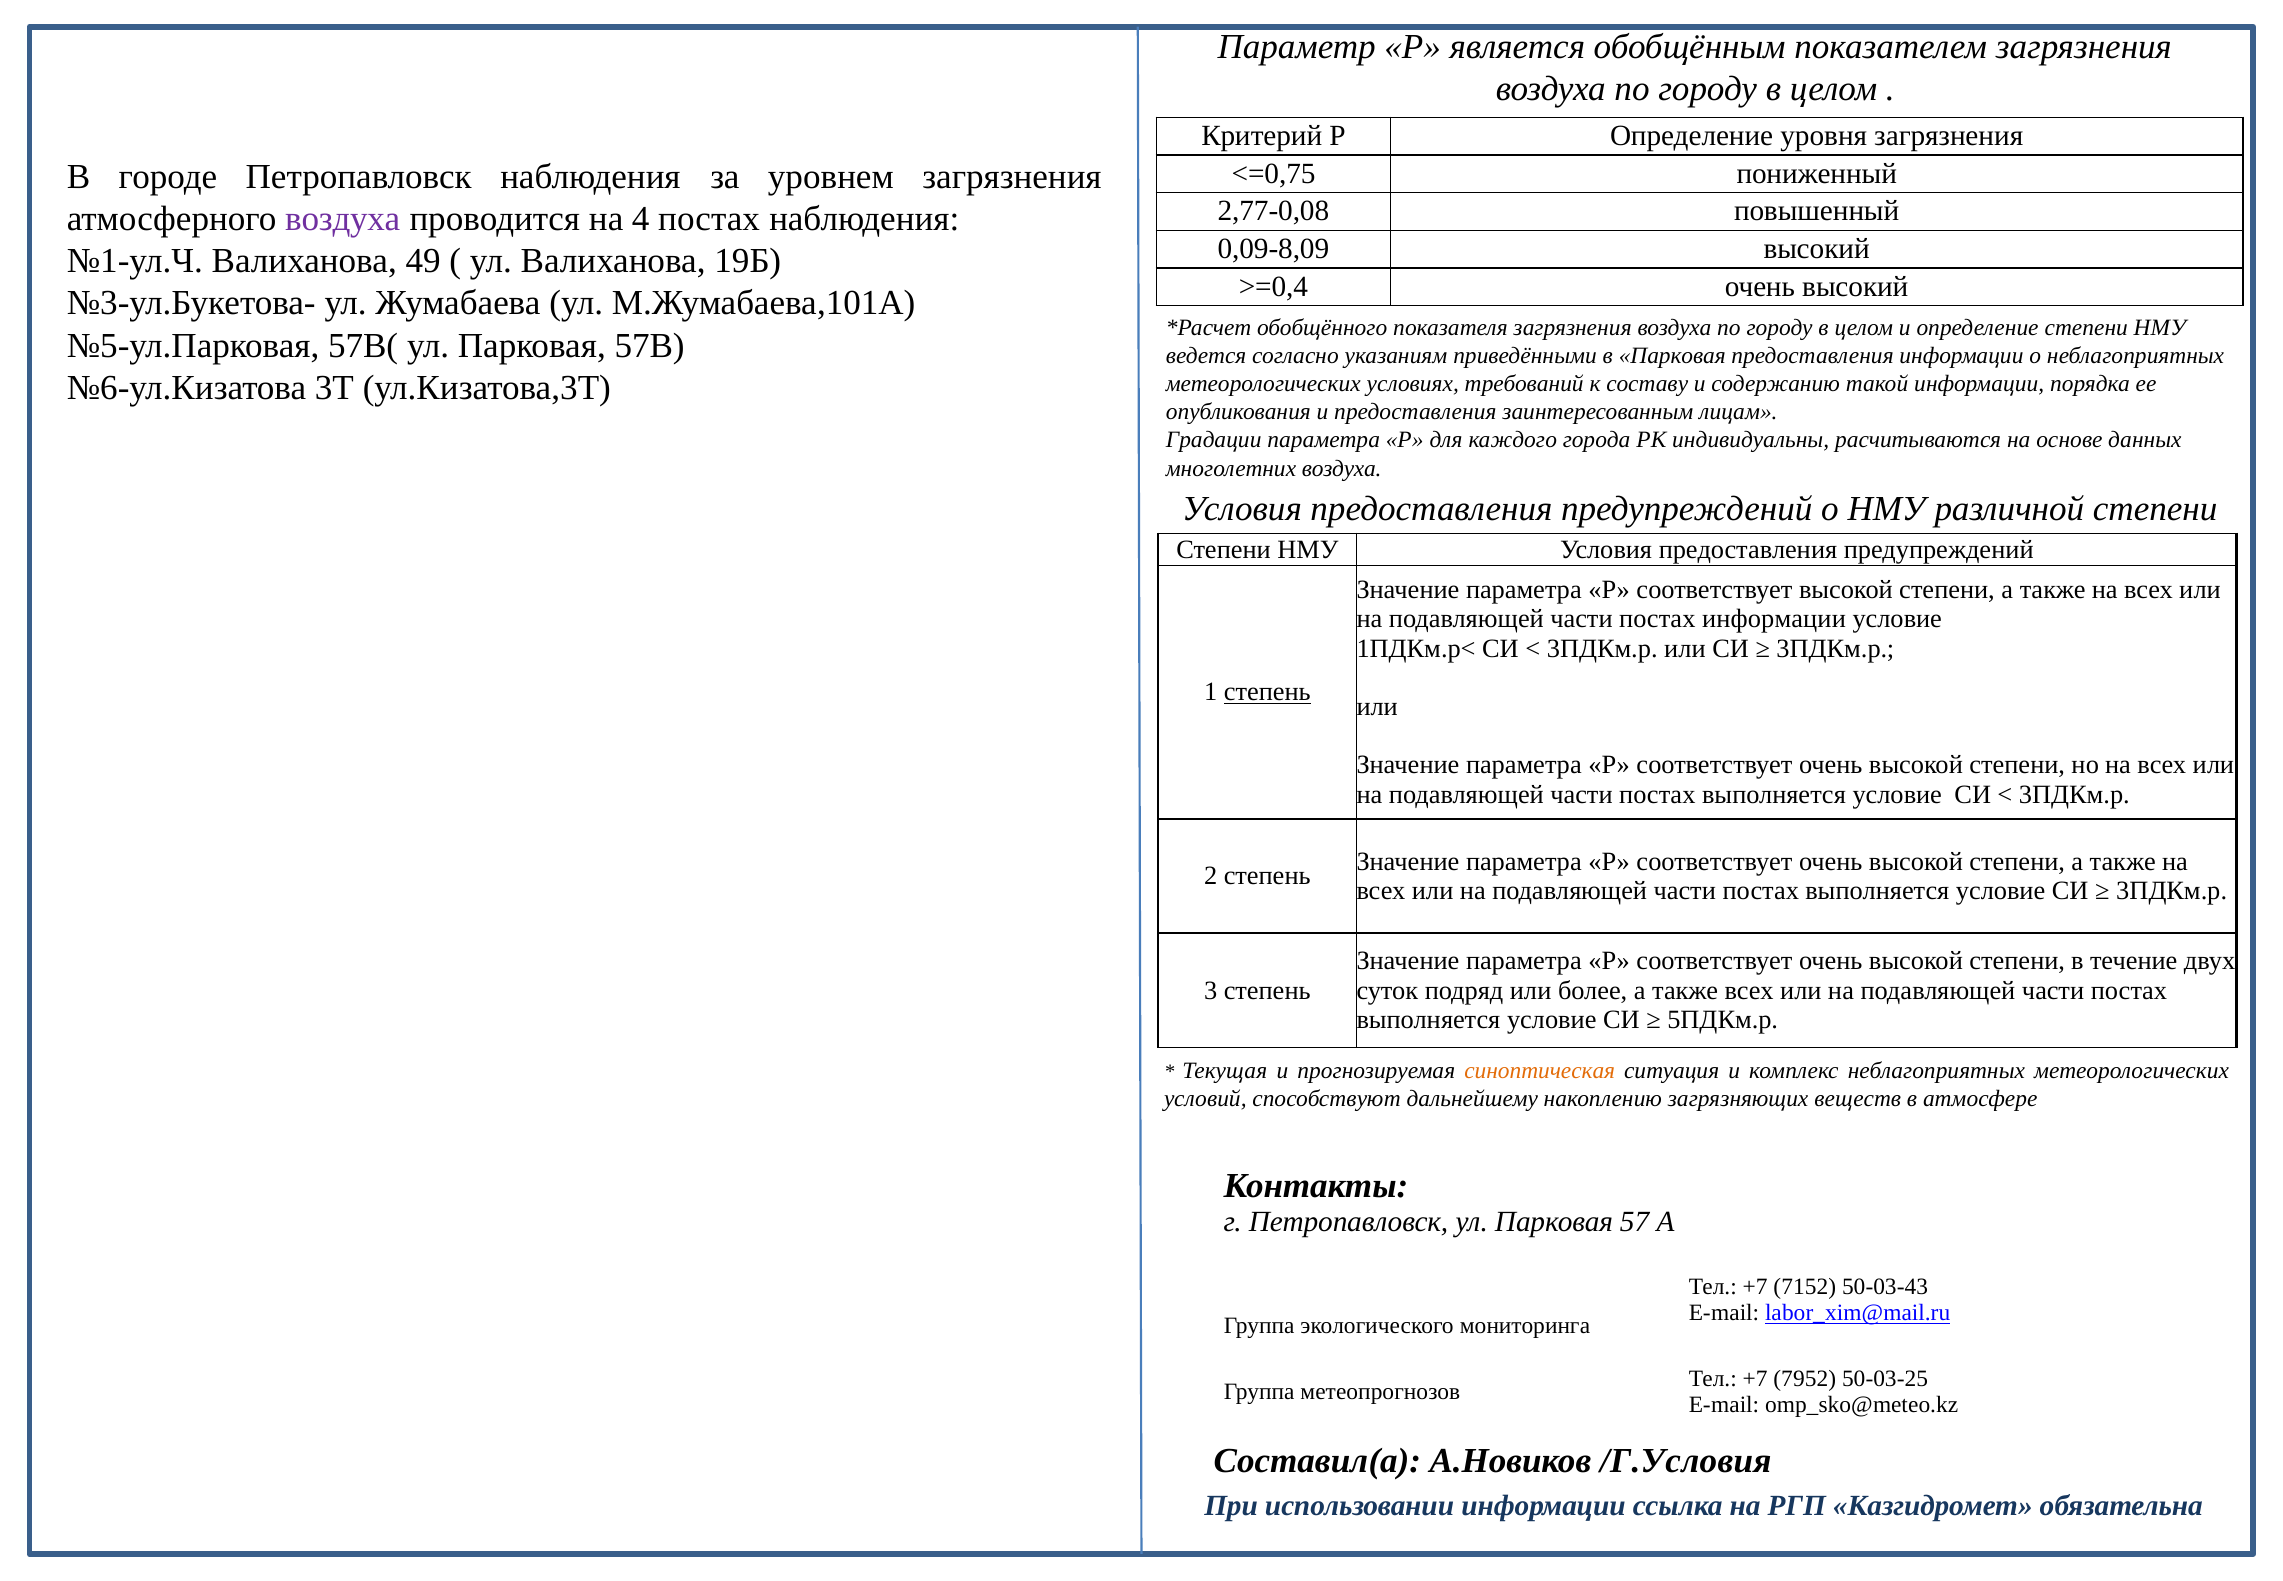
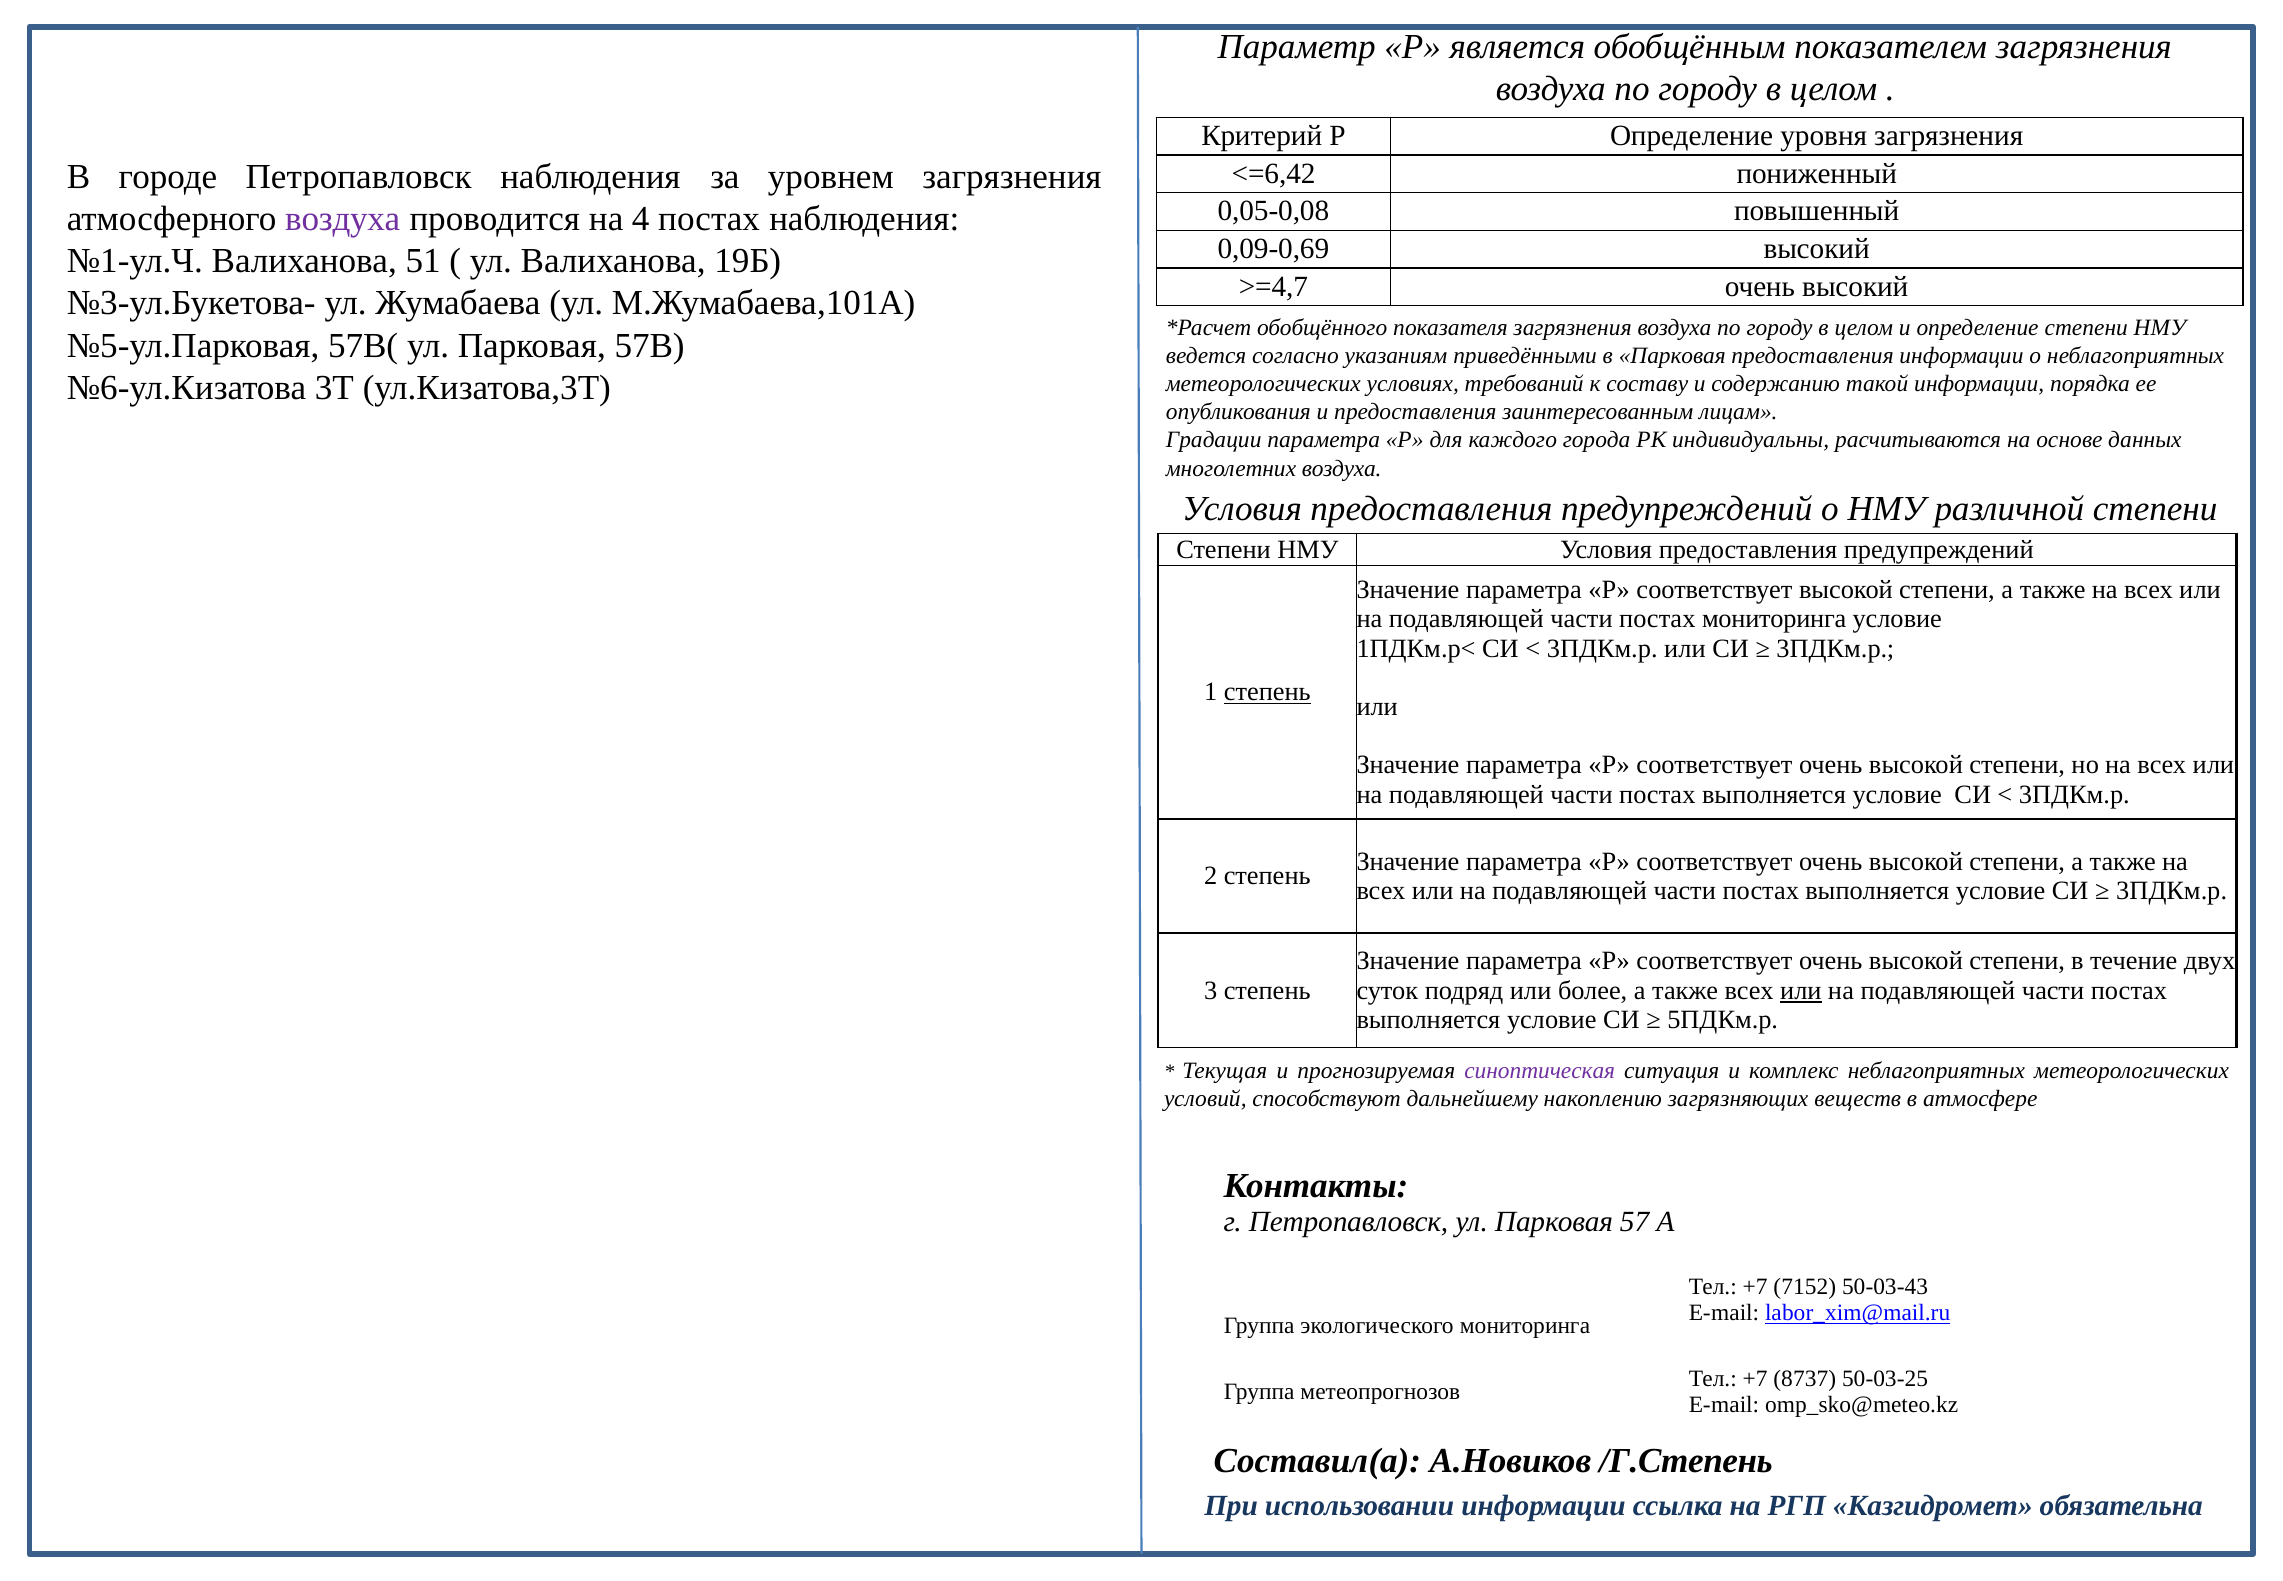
<=0,75: <=0,75 -> <=6,42 (1274, 173)
2,77-0,08: 2,77-0,08 -> 0,05-0,08 (1273, 211)
0,09-8,09: 0,09-8,09 -> 0,09-0,69 (1273, 249)
49: 49 -> 51 (423, 261)
>=0,4: >=0,4 -> >=4,7 (1273, 286)
постах информации: информации -> мониторинга (1774, 619)
или underline: none -> present (1801, 990)
синоптическая colour: orange -> purple (1540, 1070)
7952: 7952 -> 8737 (1805, 1378)
/Г.Условия: /Г.Условия -> /Г.Степень (1686, 1461)
